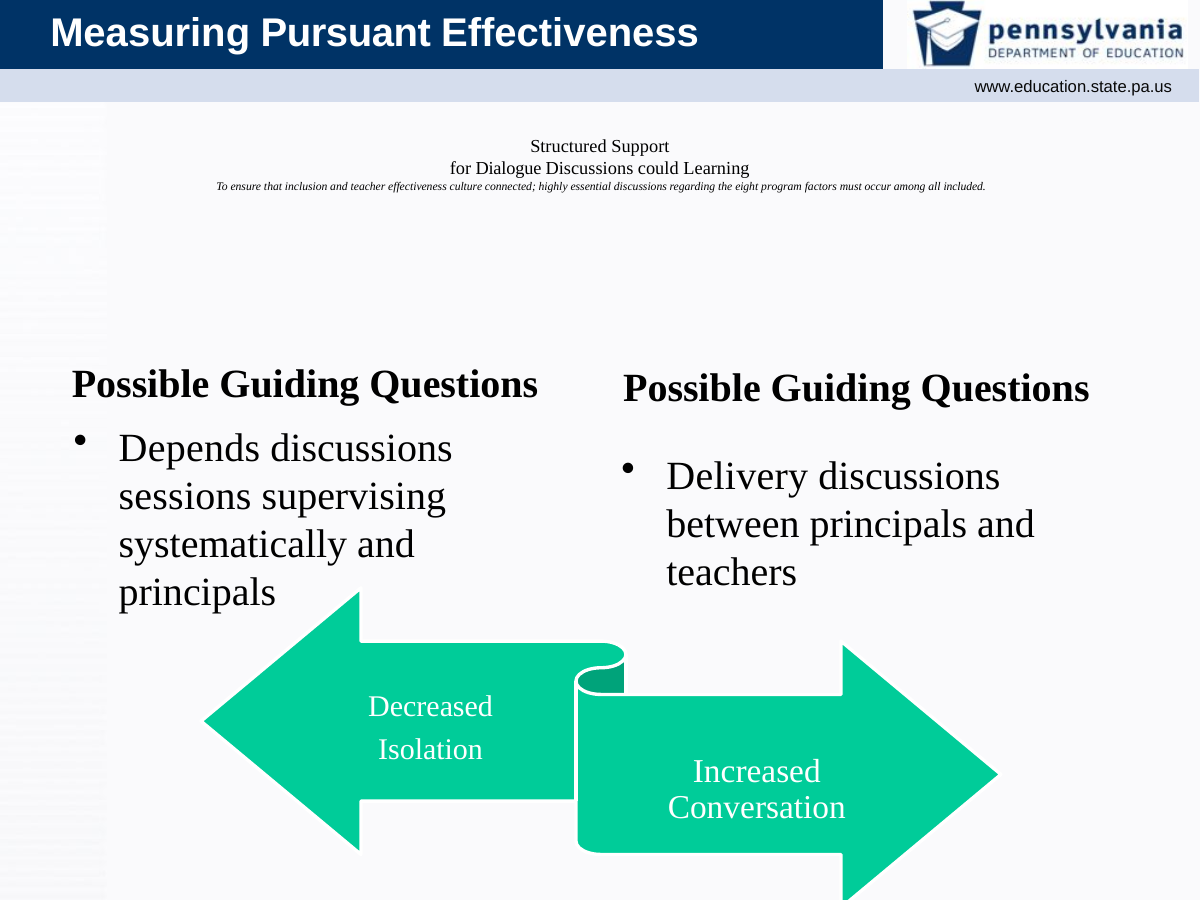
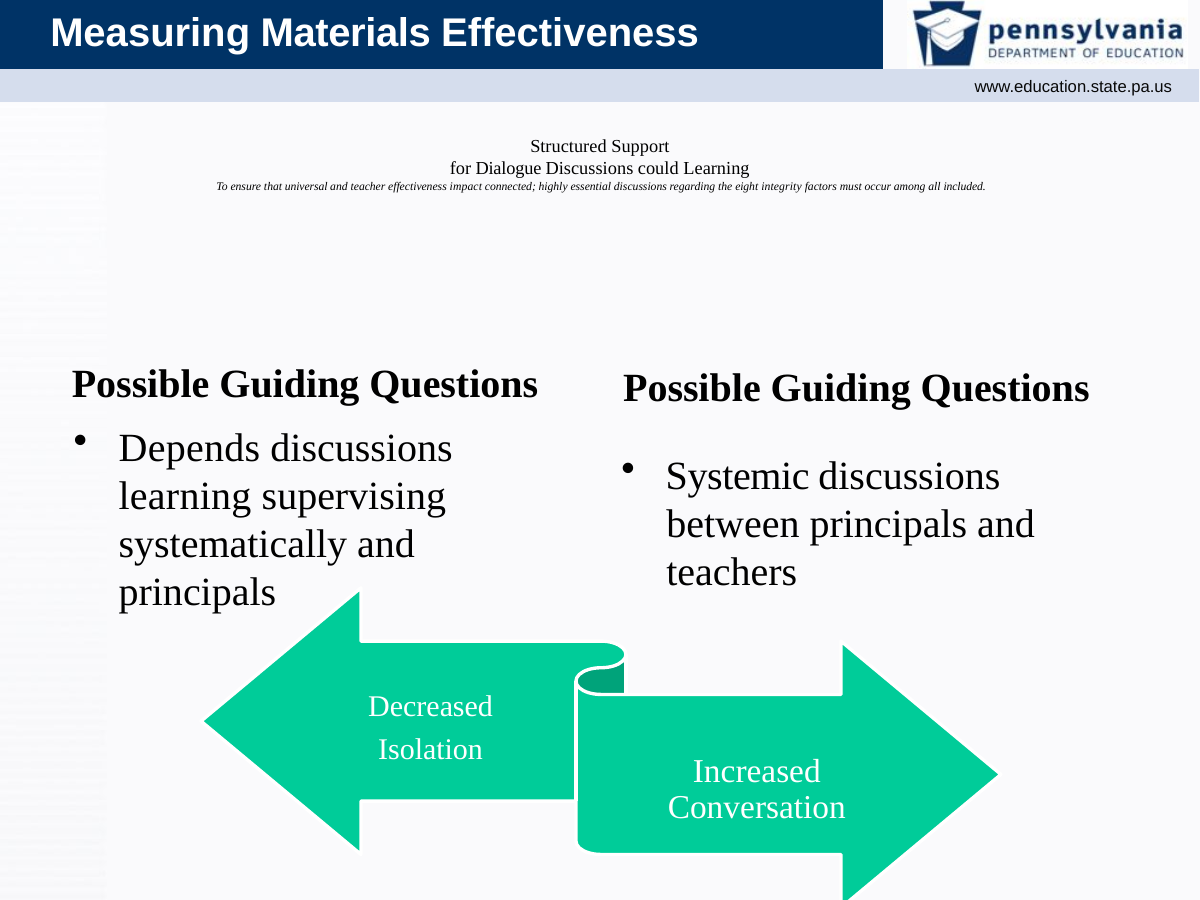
Pursuant: Pursuant -> Materials (346, 33)
inclusion: inclusion -> universal (306, 186)
culture: culture -> impact (466, 186)
program: program -> integrity (781, 186)
Delivery: Delivery -> Systemic (738, 476)
sessions: sessions -> learning (185, 496)
